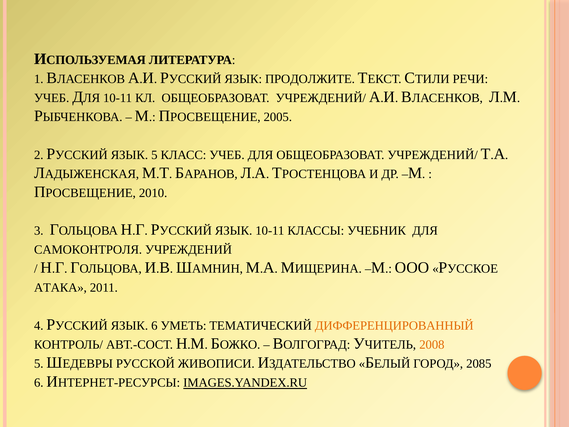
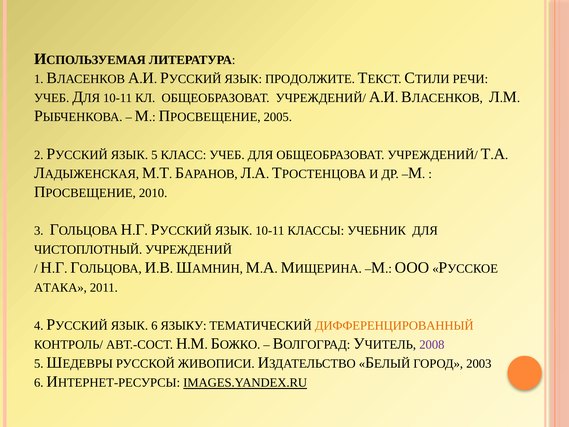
САМОКОНТРОЛЯ: САМОКОНТРОЛЯ -> ЧИСТОПЛОТНЫЙ (88, 250)
УМЕТЬ: УМЕТЬ -> ЯЗЫКУ (184, 326)
2008 colour: orange -> purple (432, 345)
2085: 2085 -> 2003 (479, 363)
